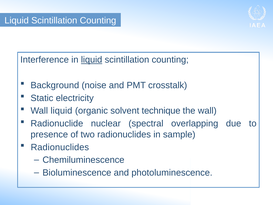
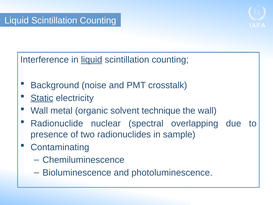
Static underline: none -> present (42, 98)
Wall liquid: liquid -> metal (61, 111)
Radionuclides: Radionuclides -> Contaminating (60, 147)
